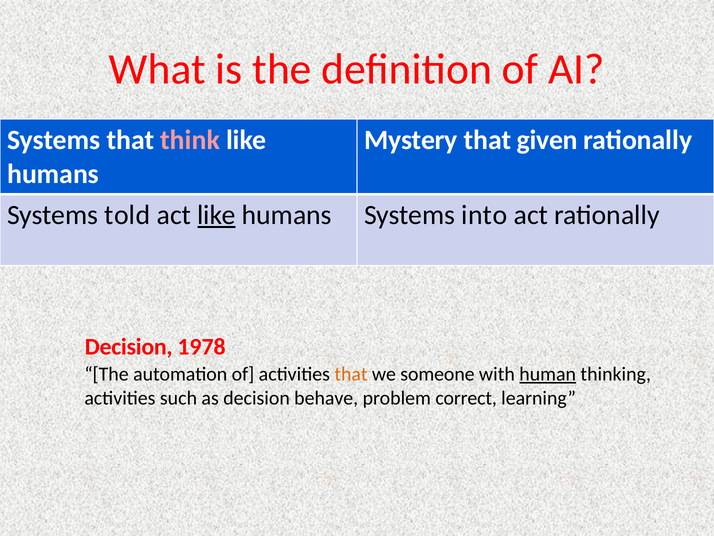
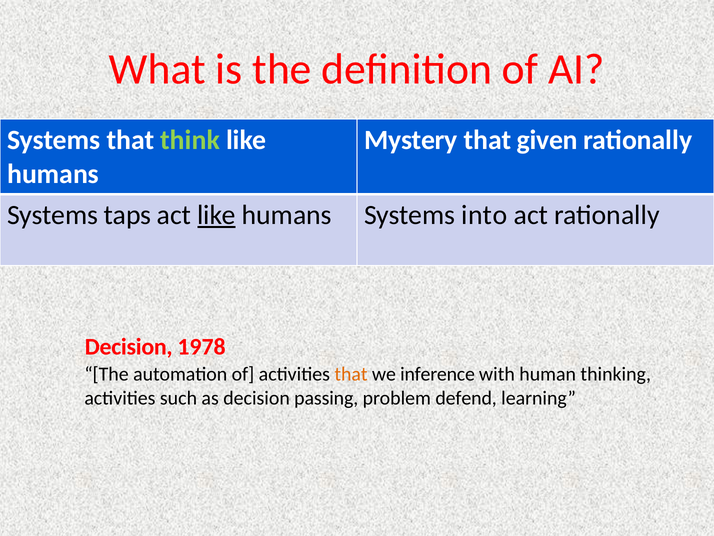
think colour: pink -> light green (190, 140)
told: told -> taps (128, 215)
someone: someone -> inference (438, 374)
human underline: present -> none (548, 374)
behave: behave -> passing (326, 398)
correct: correct -> defend (466, 398)
